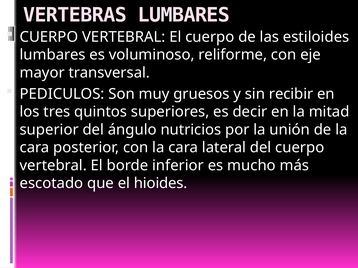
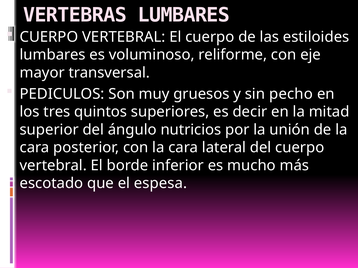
recibir: recibir -> pecho (291, 94)
hioides: hioides -> espesa (161, 184)
